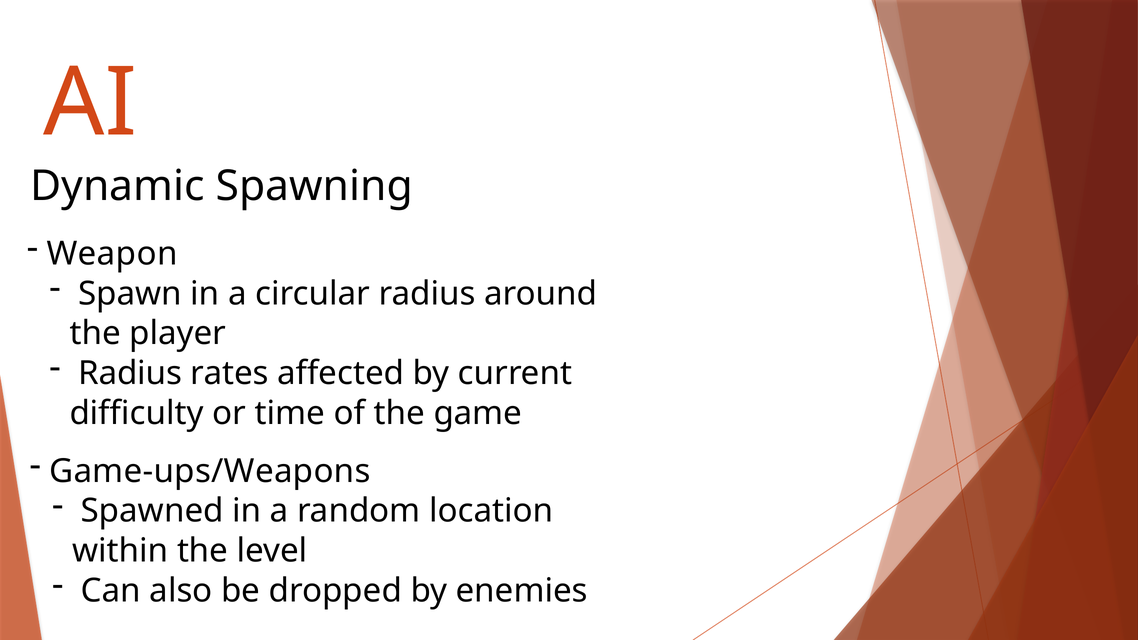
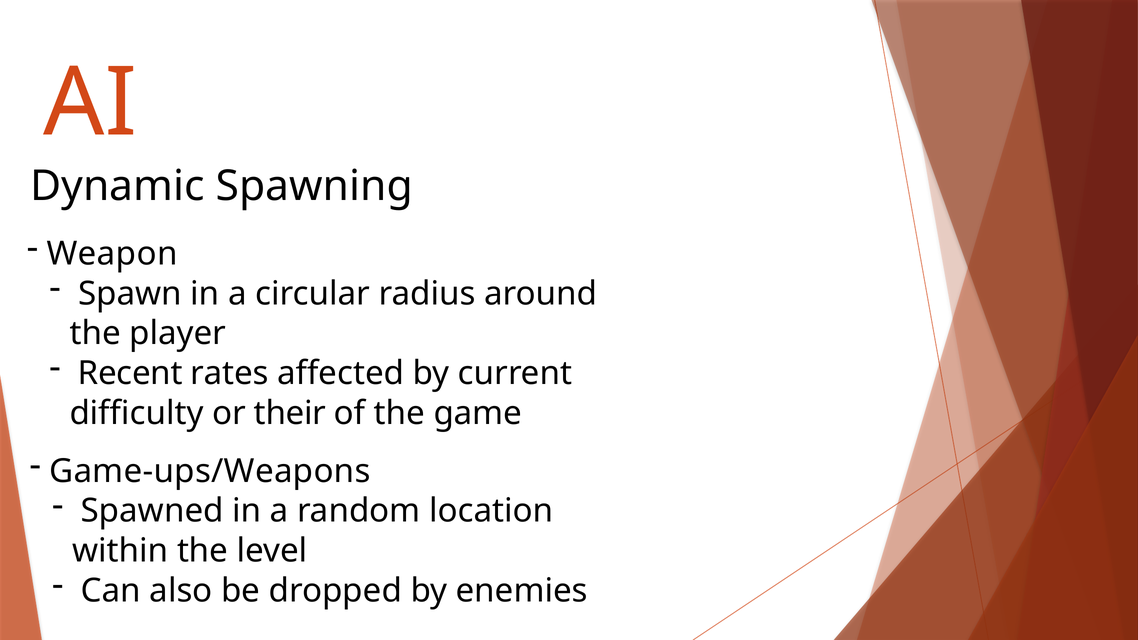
Radius: Radius -> Recent (130, 373)
time: time -> their (290, 413)
